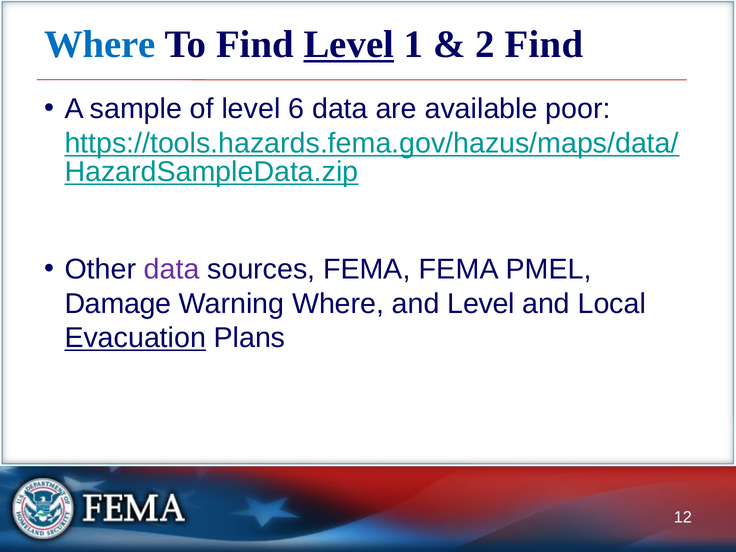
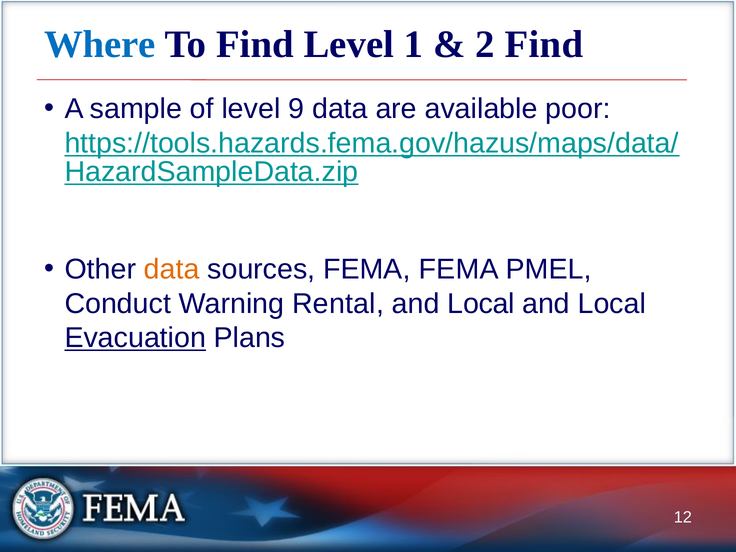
Level underline: present -> none (349, 44)
6: 6 -> 9 (296, 109)
data colour: purple -> orange (172, 269)
Damage: Damage -> Conduct (118, 304)
Warning Where: Where -> Rental (338, 304)
Level: Level -> Local (481, 304)
